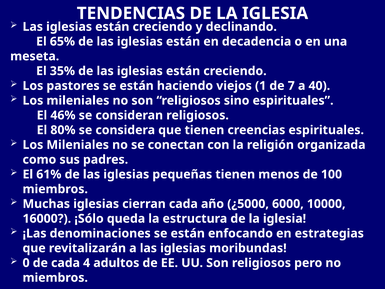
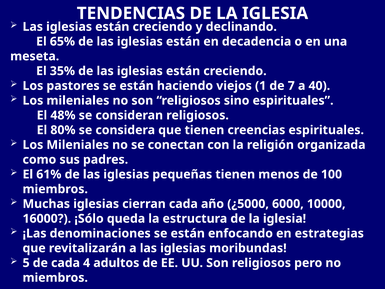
46%: 46% -> 48% (63, 115)
0: 0 -> 5 (26, 263)
